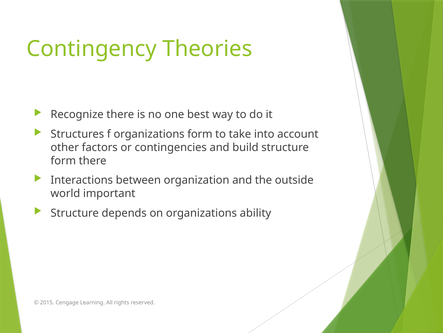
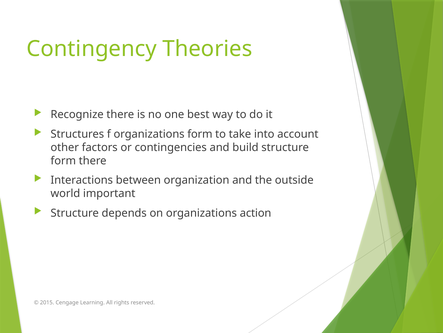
ability: ability -> action (256, 213)
